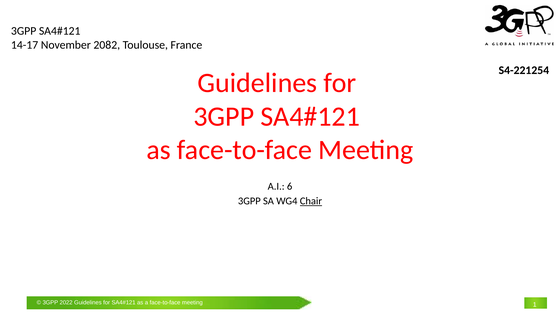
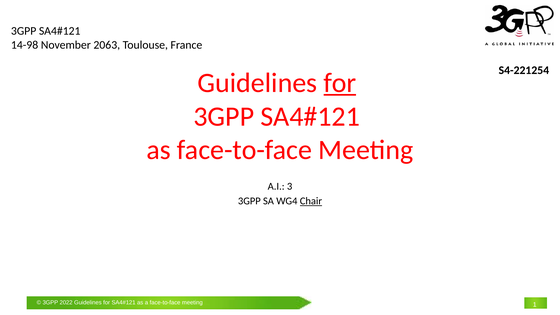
14-17: 14-17 -> 14-98 (25, 45)
2082: 2082 -> 2063 (107, 45)
for underline: none -> present (340, 83)
6: 6 -> 3 (290, 186)
